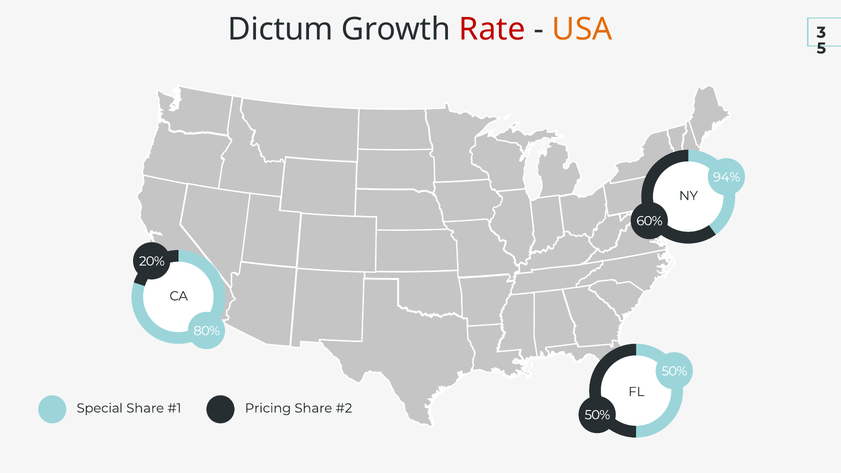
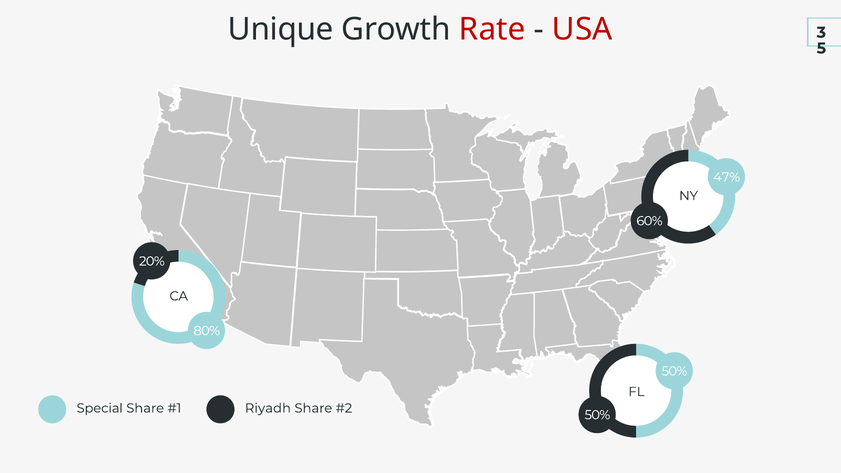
Dictum: Dictum -> Unique (281, 29)
USA colour: orange -> red (582, 29)
94%: 94% -> 47% (727, 177)
Pricing: Pricing -> Riyadh (268, 408)
